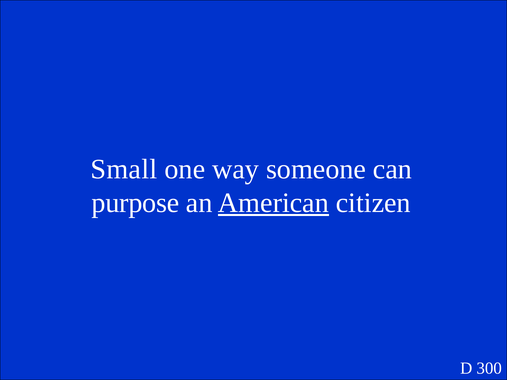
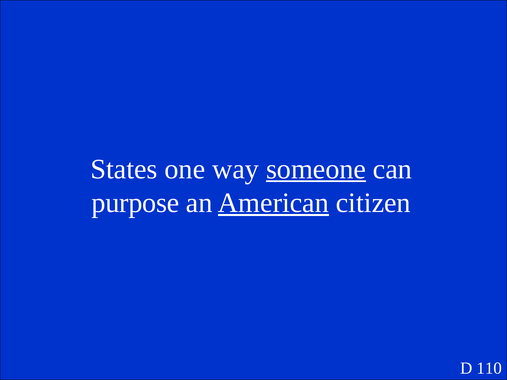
Small: Small -> States (124, 169)
someone underline: none -> present (316, 169)
300: 300 -> 110 (489, 369)
